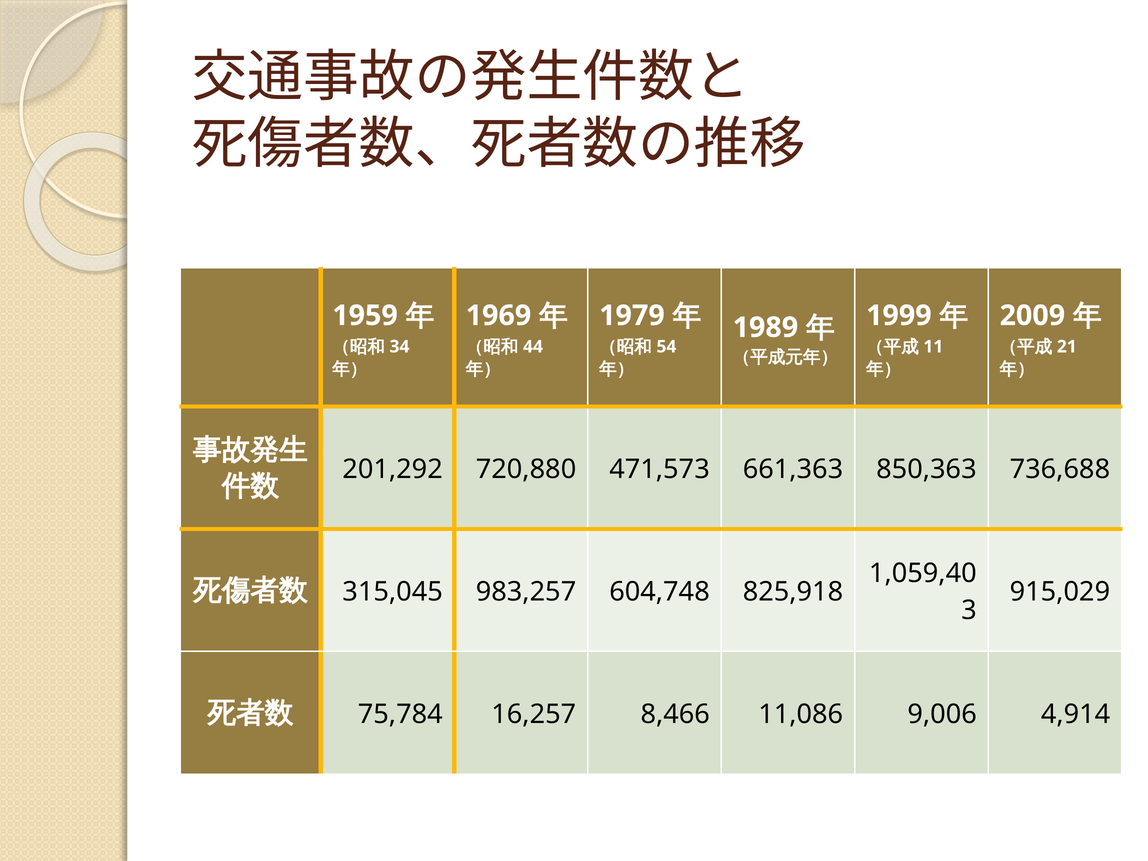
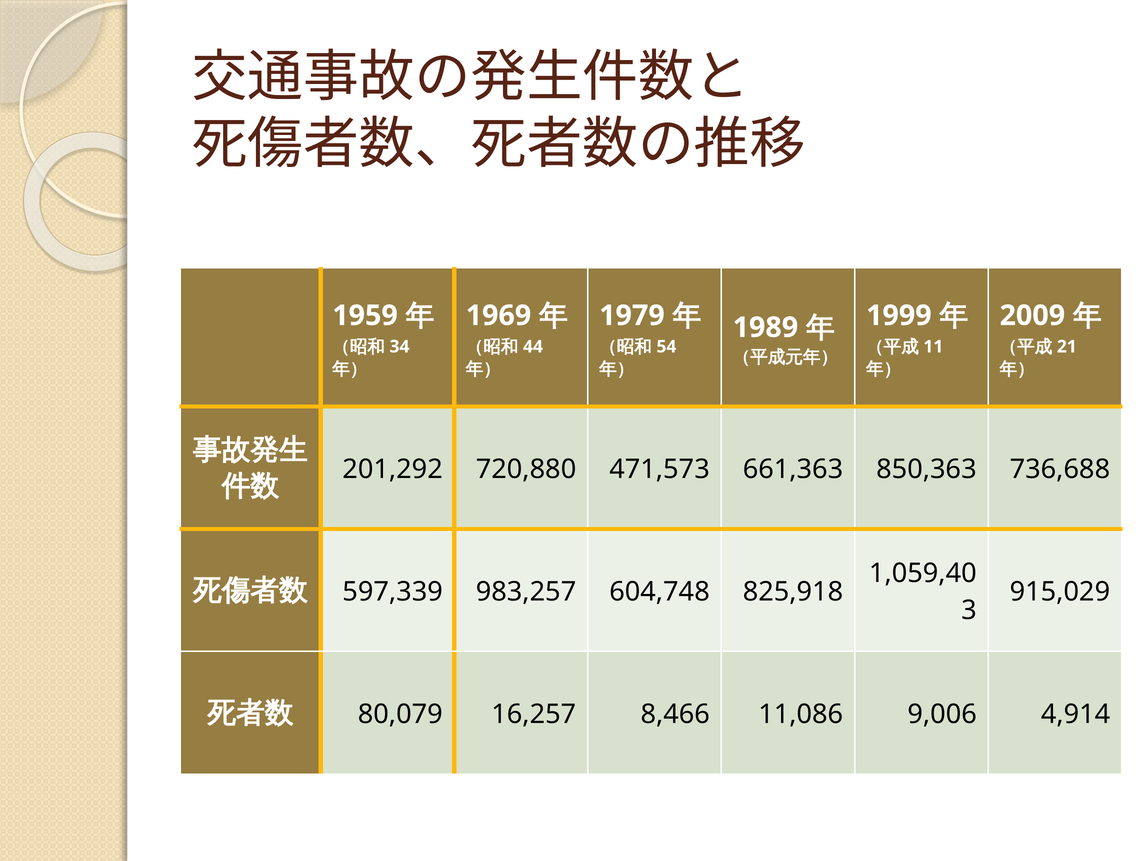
315,045: 315,045 -> 597,339 (393, 592)
75,784: 75,784 -> 80,079 (400, 714)
